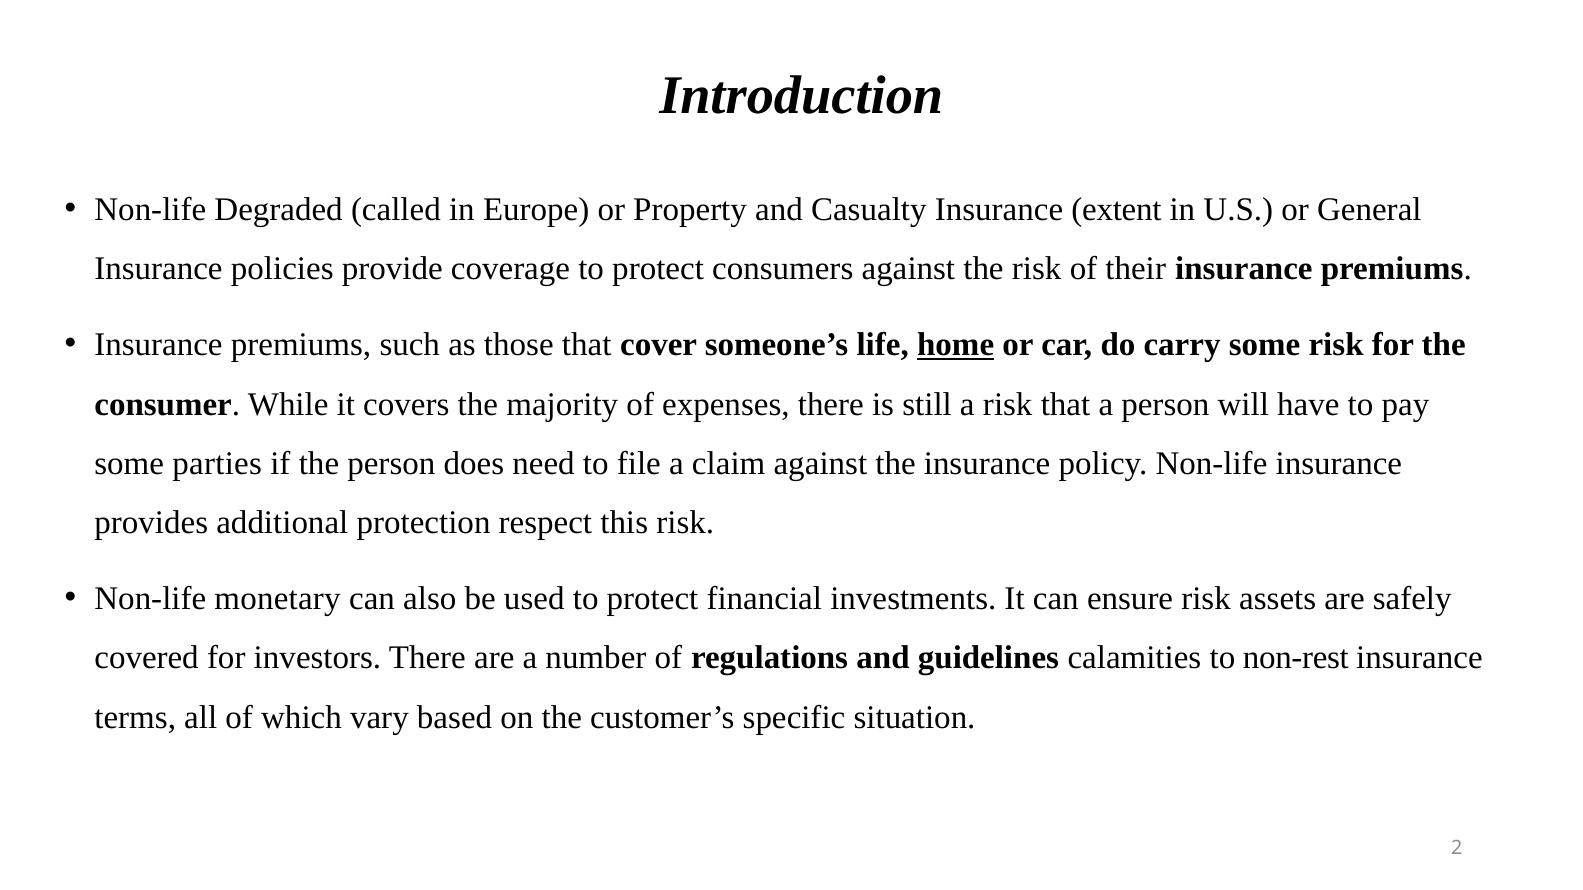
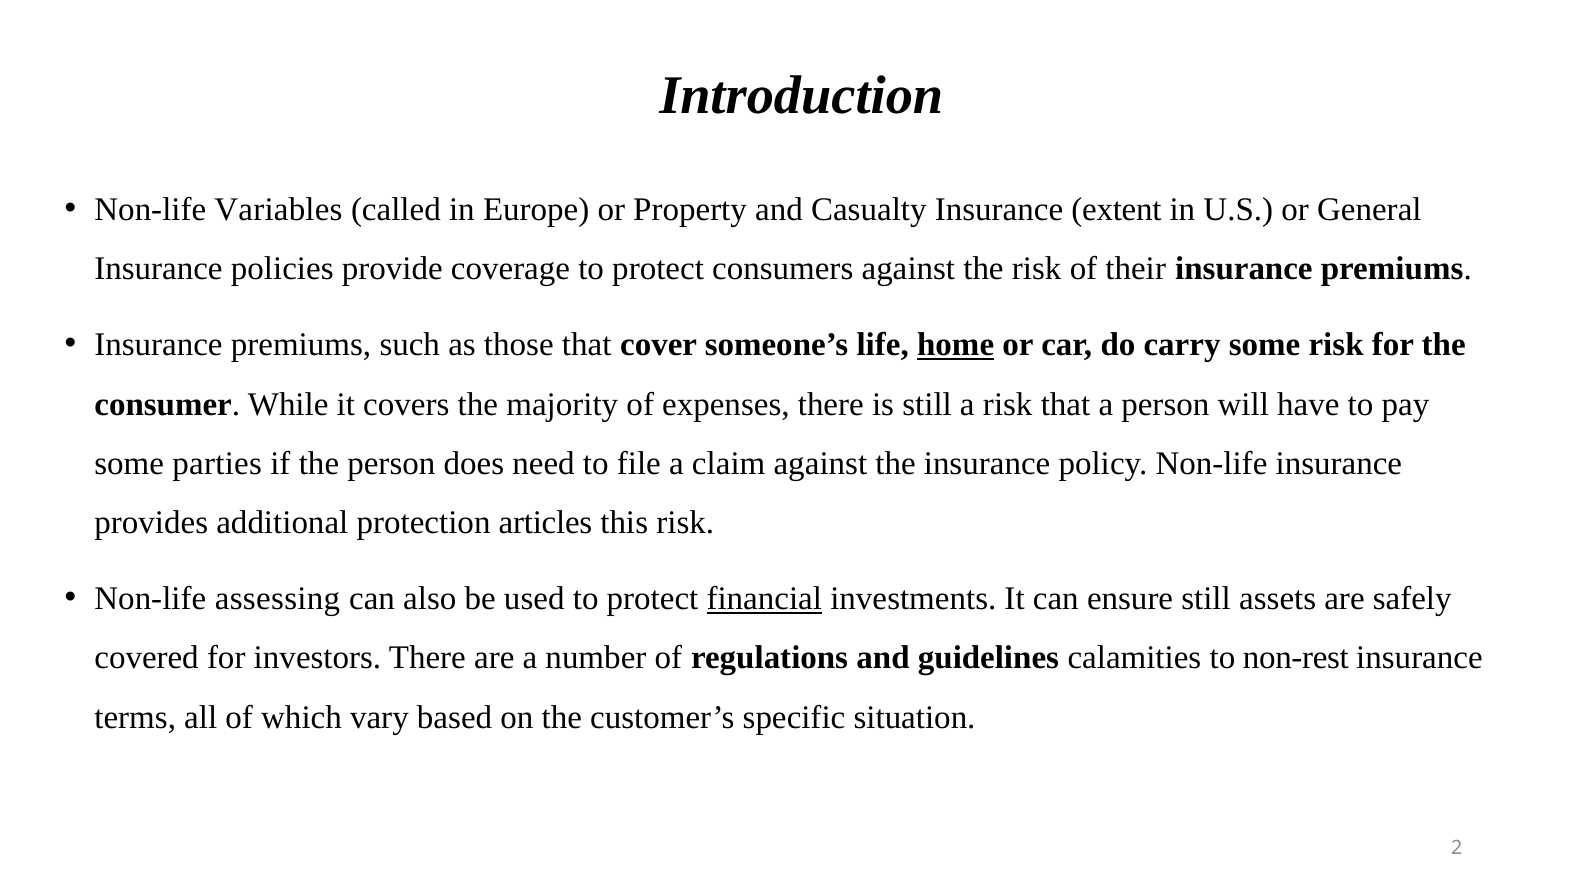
Degraded: Degraded -> Variables (278, 210)
respect: respect -> articles (546, 523)
monetary: monetary -> assessing (278, 599)
financial underline: none -> present (764, 599)
ensure risk: risk -> still (1206, 599)
